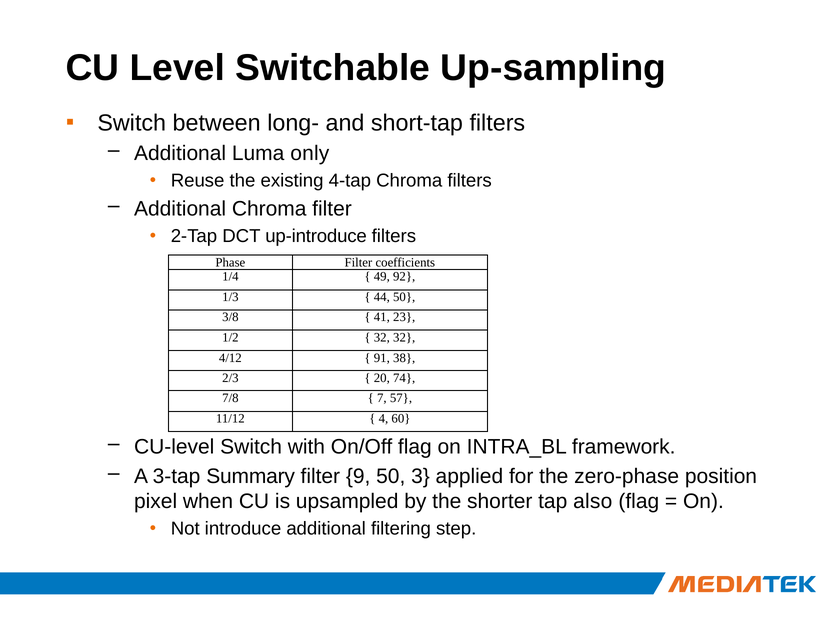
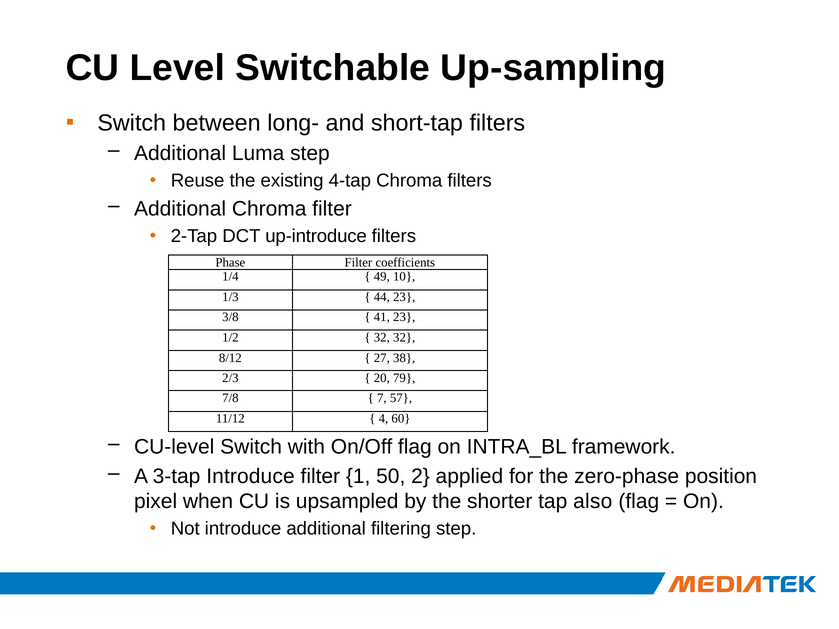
Luma only: only -> step (310, 154)
92: 92 -> 10 (404, 277)
44 50: 50 -> 23 (404, 297)
4/12: 4/12 -> 8/12 (230, 358)
91: 91 -> 27 (382, 358)
74: 74 -> 79 (404, 378)
3-tap Summary: Summary -> Introduce (250, 476)
9: 9 -> 1 (358, 476)
3: 3 -> 2 (420, 476)
